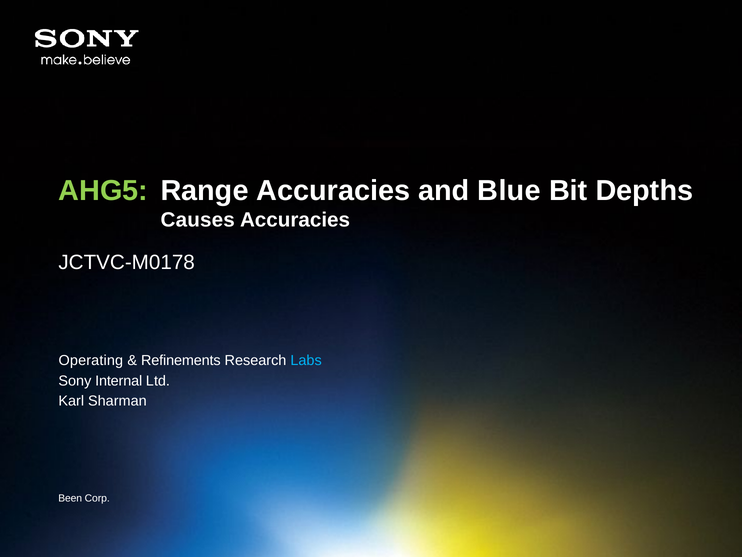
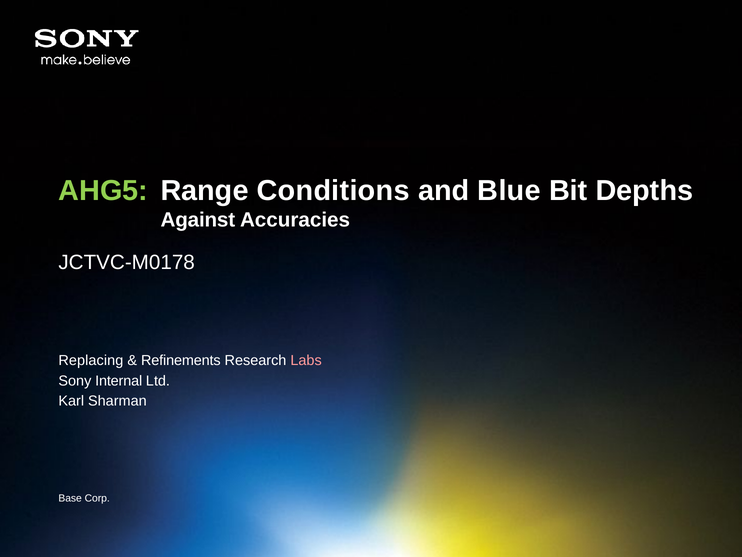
Range Accuracies: Accuracies -> Conditions (333, 191)
Causes: Causes -> Against (198, 220)
Operating: Operating -> Replacing (91, 360)
Labs colour: light blue -> pink (306, 360)
Been: Been -> Base (70, 498)
